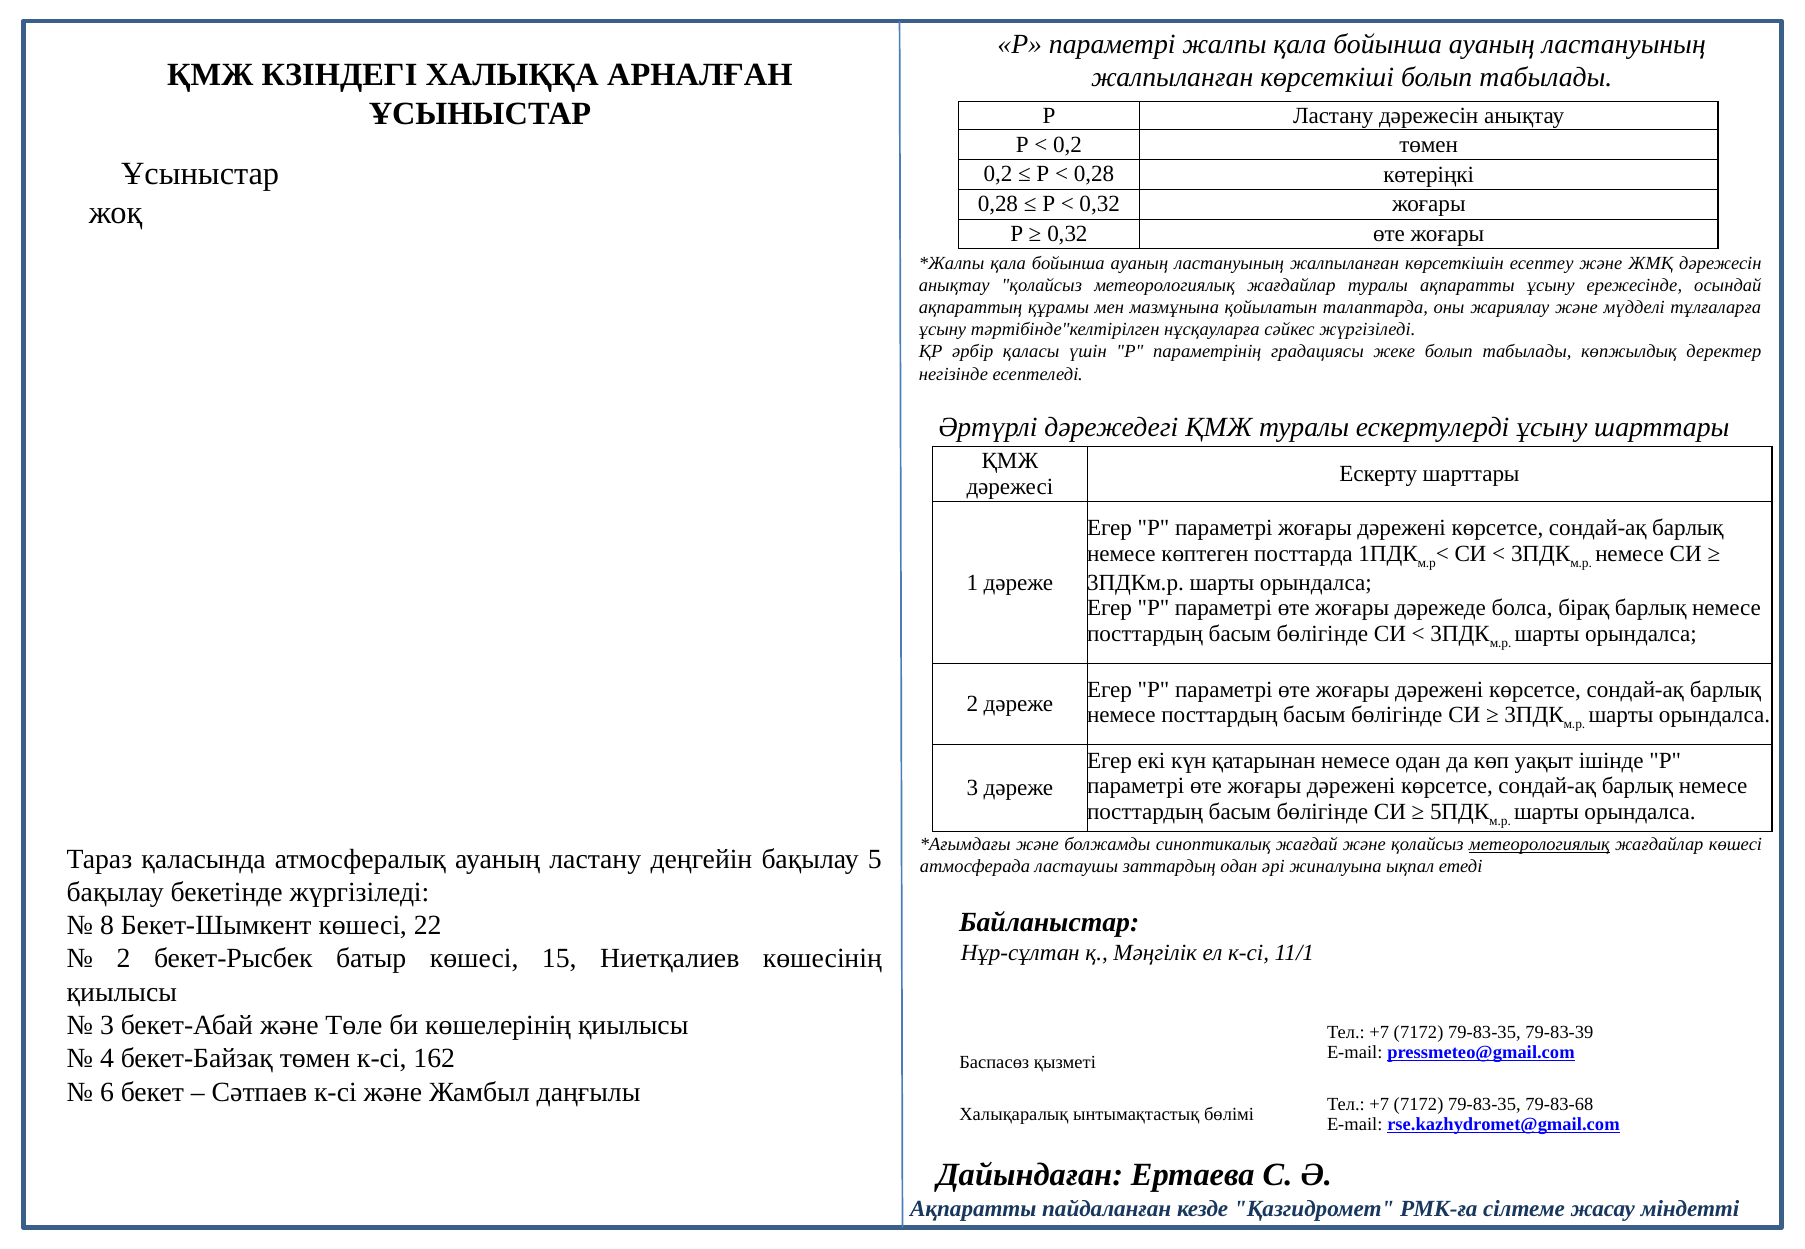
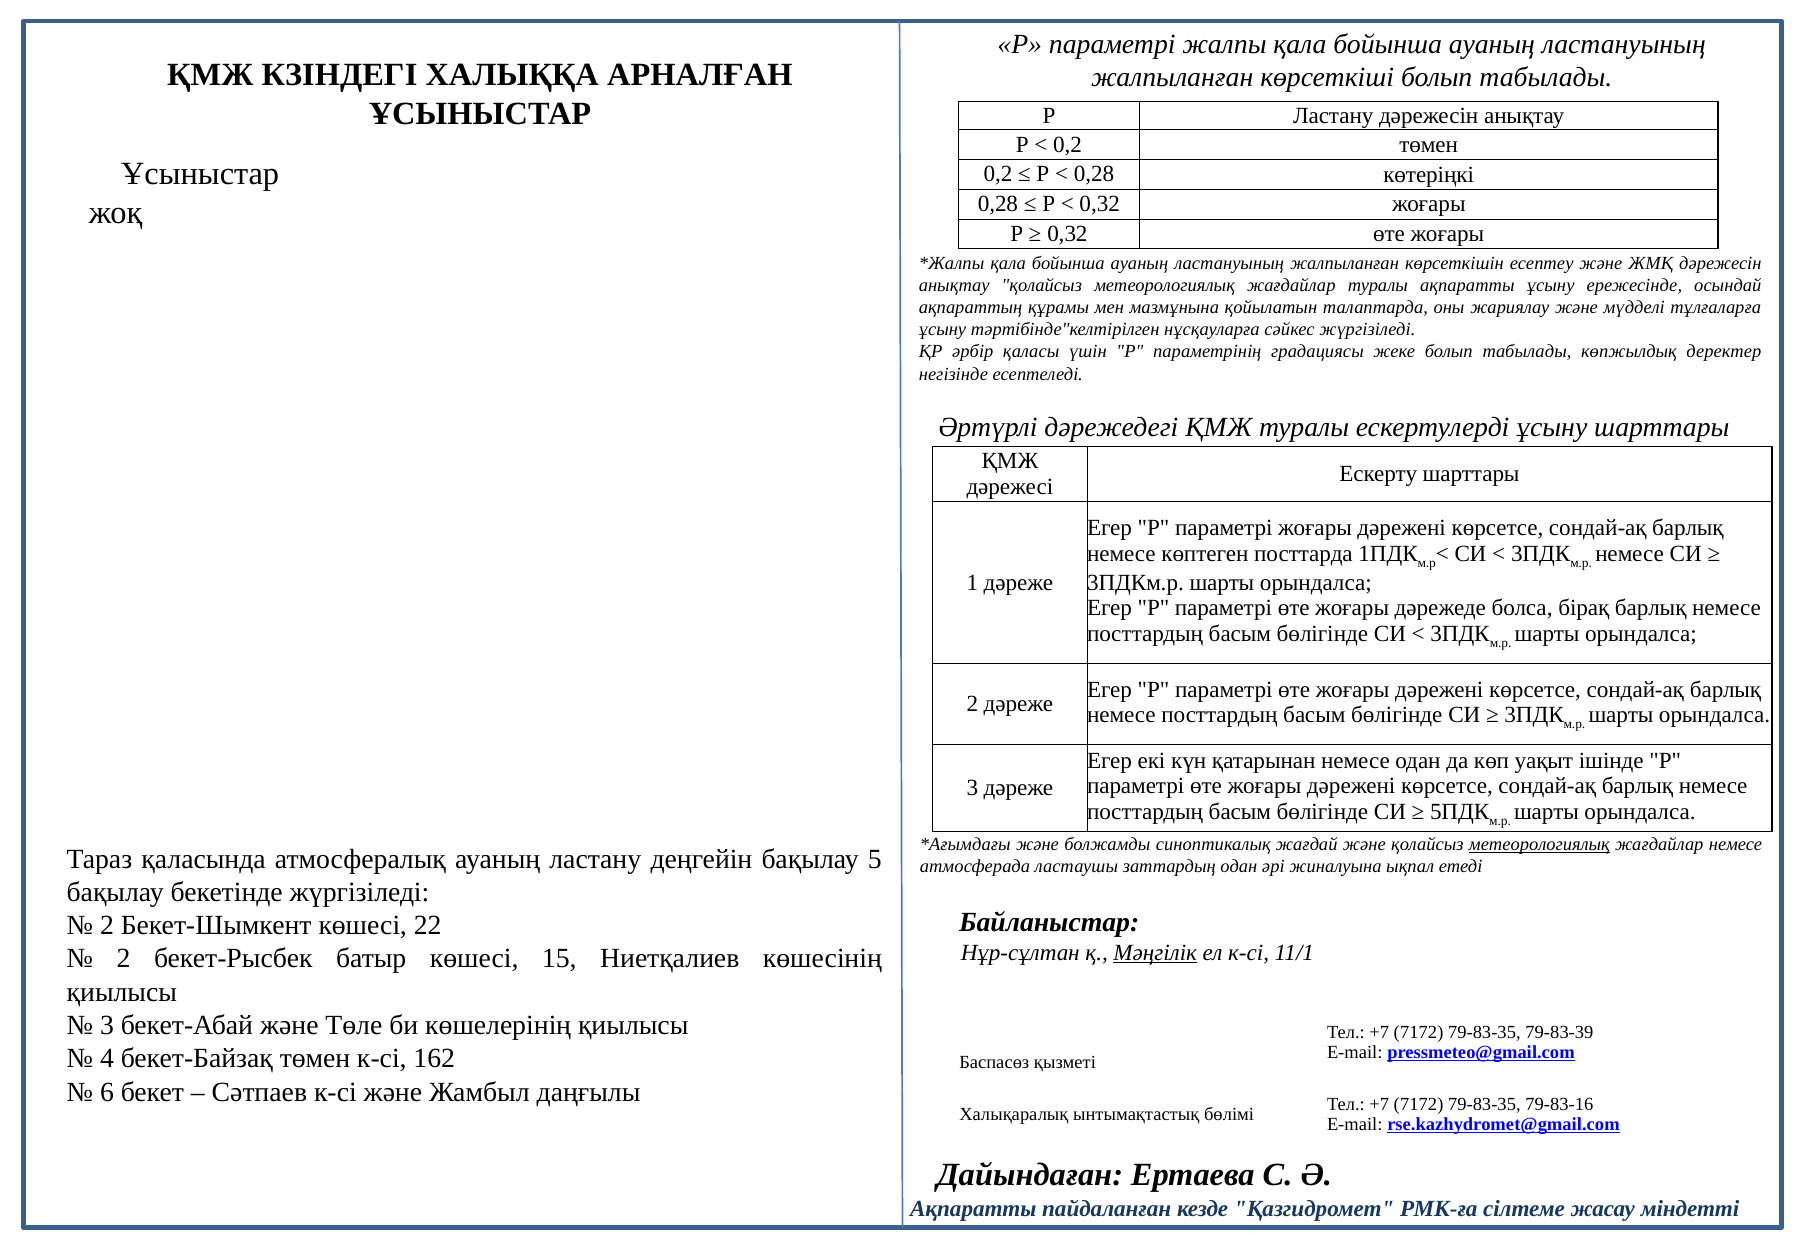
жағдайлар көшесі: көшесі -> немесе (1736, 845)
8: 8 -> 2 (107, 926)
Мәңгілік underline: none -> present (1155, 953)
79-83-68: 79-83-68 -> 79-83-16 (1559, 1105)
